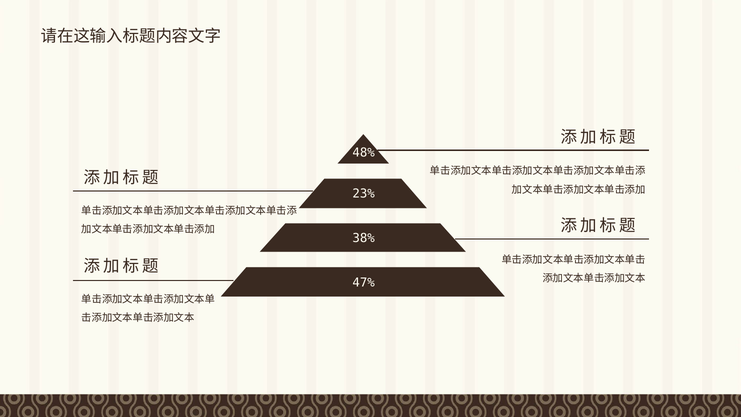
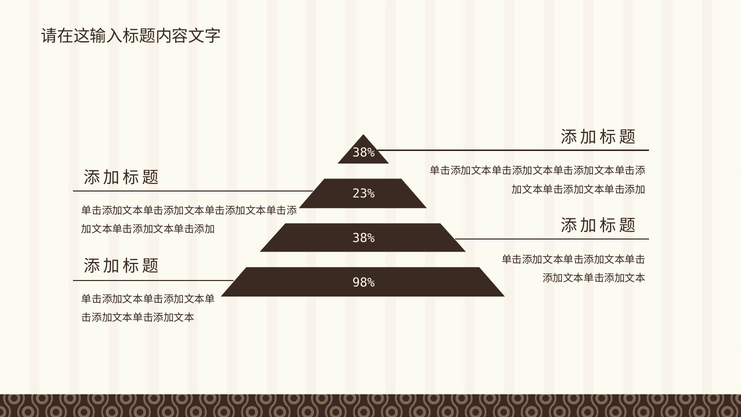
48%: 48% -> 38% (364, 153)
47%: 47% -> 98% (364, 282)
